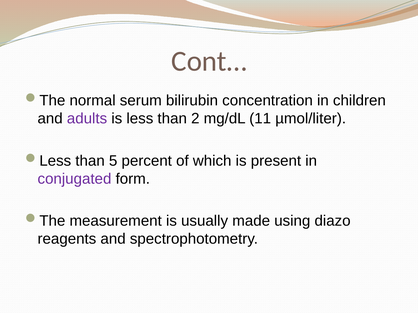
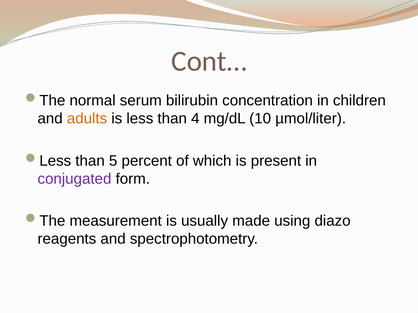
adults colour: purple -> orange (87, 119)
2: 2 -> 4 (195, 119)
11: 11 -> 10 (260, 119)
